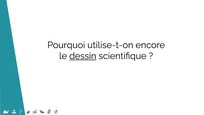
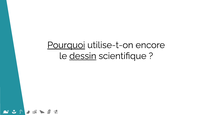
Pourquoi underline: none -> present (66, 45)
